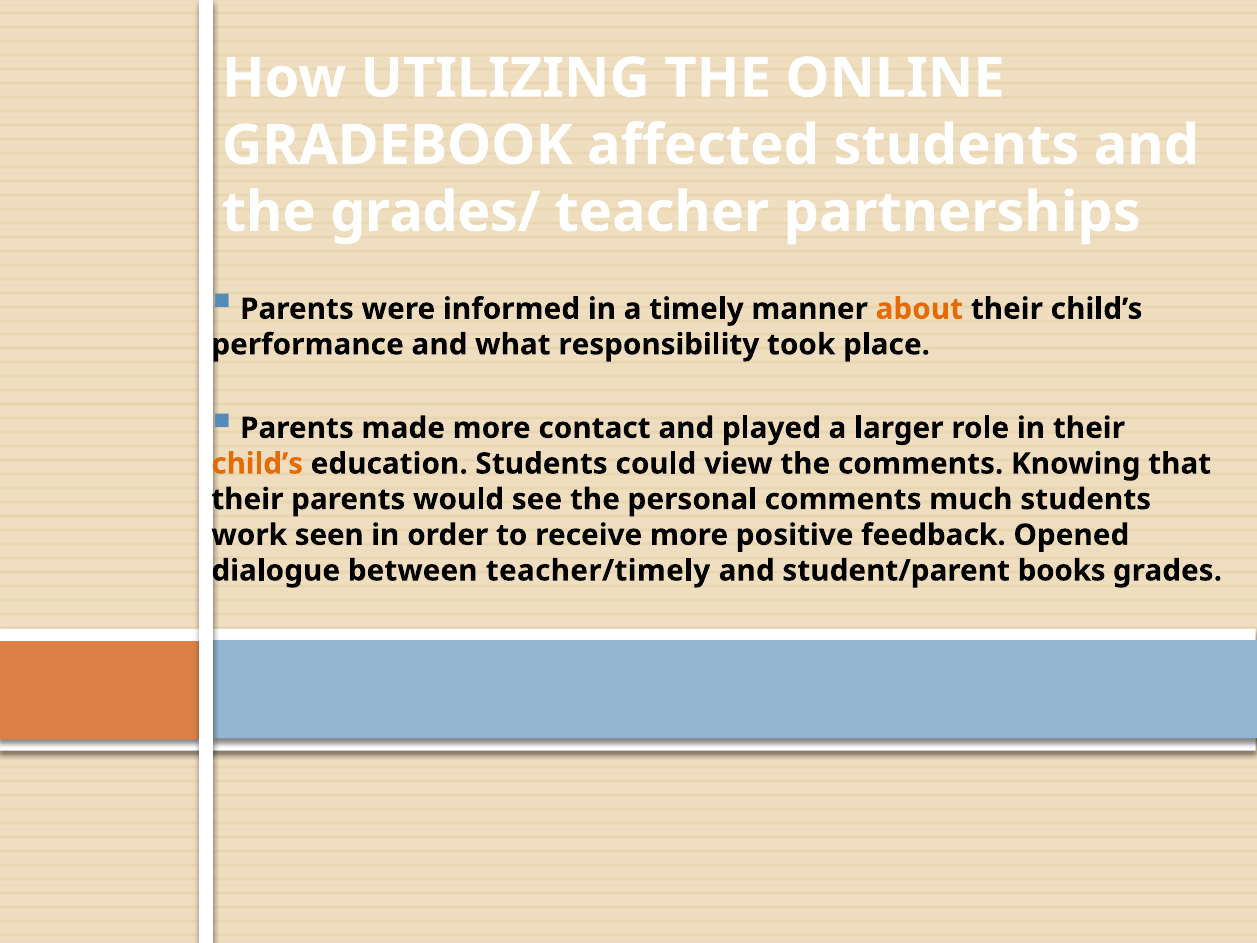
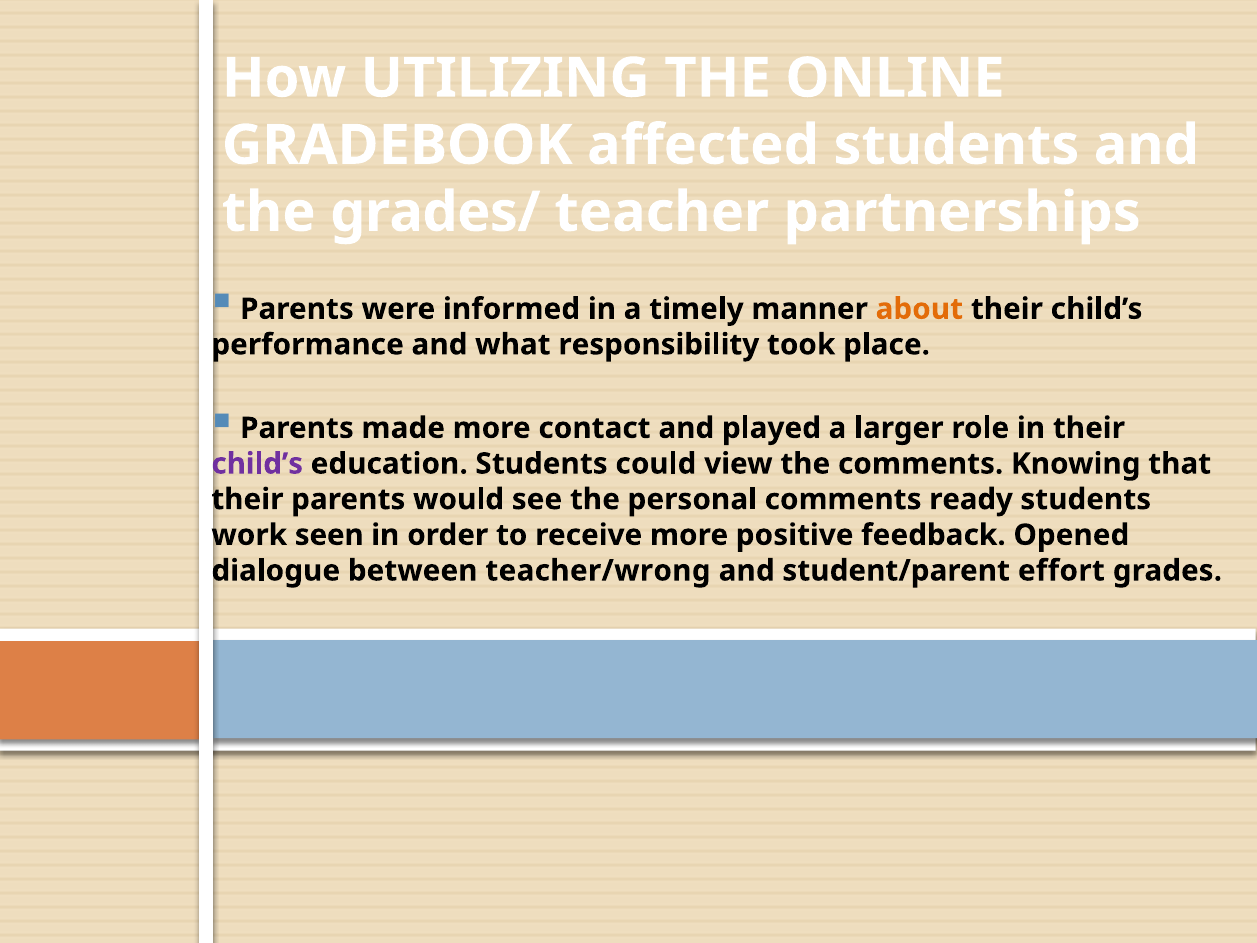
child’s colour: orange -> purple (257, 464)
much: much -> ready (971, 499)
teacher/timely: teacher/timely -> teacher/wrong (598, 571)
books: books -> effort (1061, 571)
